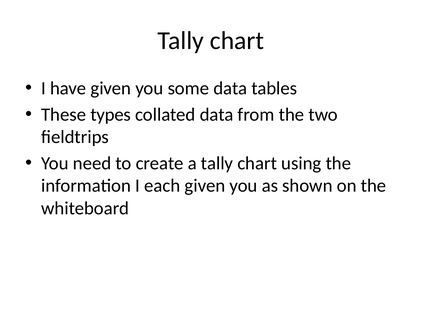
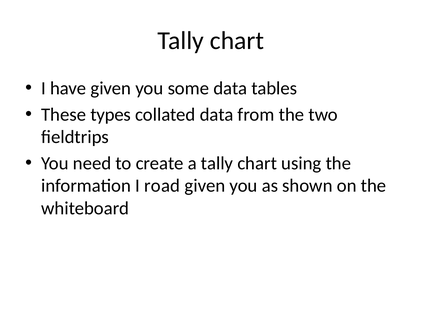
each: each -> road (162, 186)
